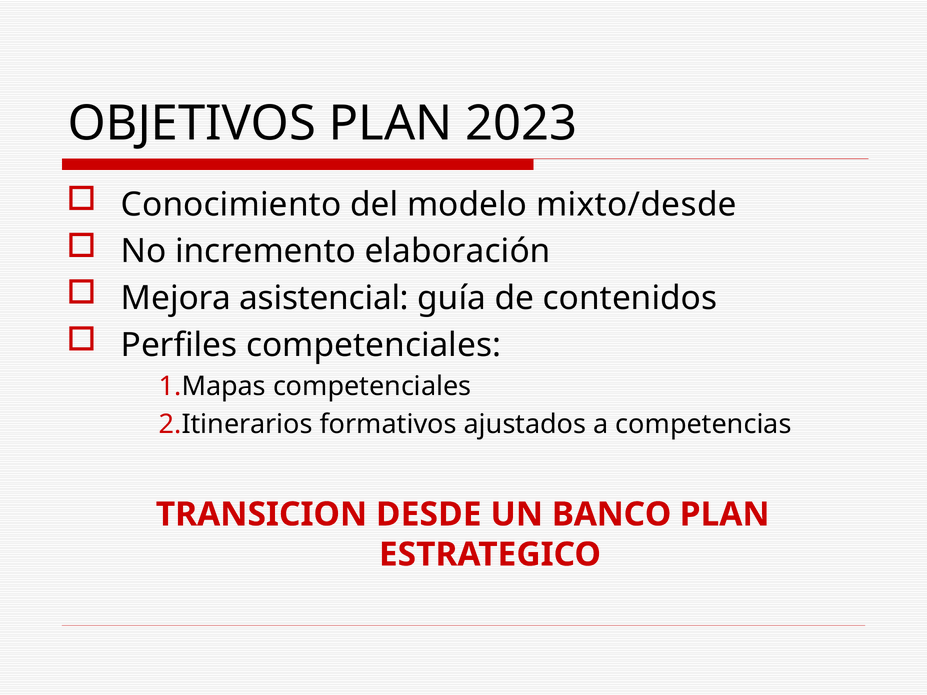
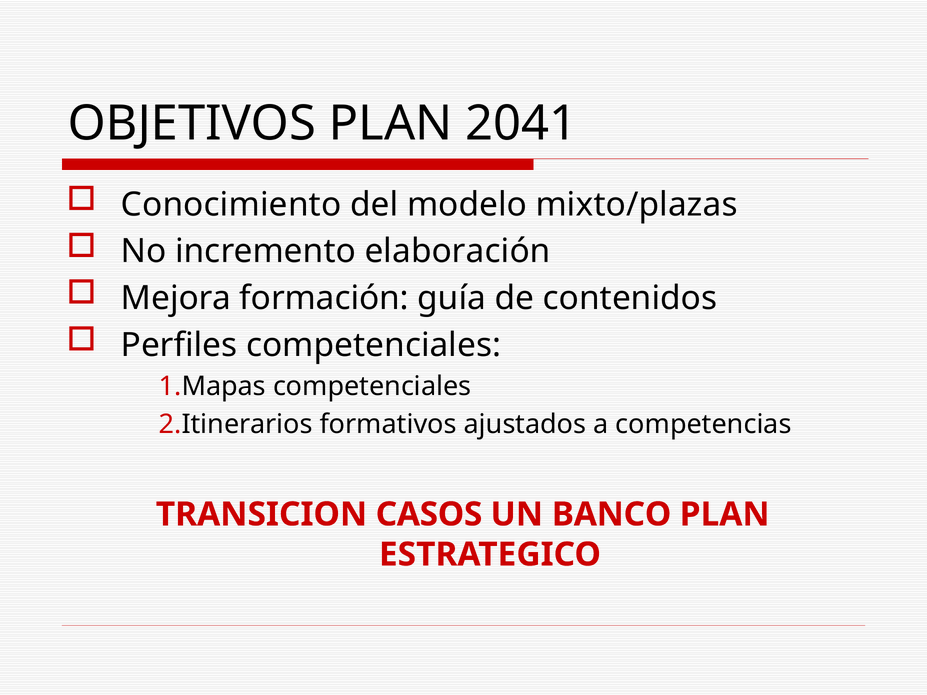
2023: 2023 -> 2041 (521, 124)
mixto/desde: mixto/desde -> mixto/plazas (637, 205)
asistencial: asistencial -> formación (324, 298)
DESDE: DESDE -> CASOS (429, 515)
